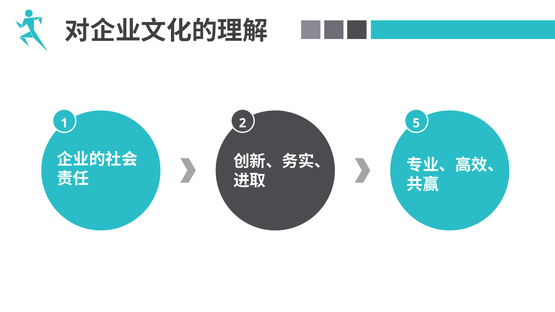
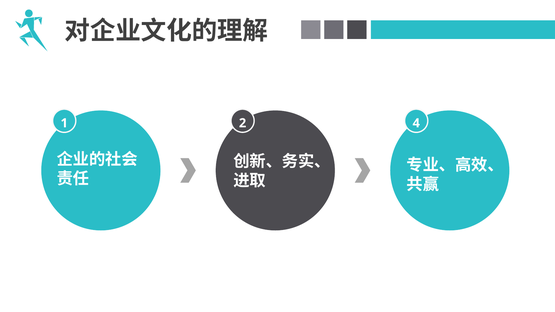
5: 5 -> 4 (416, 123)
